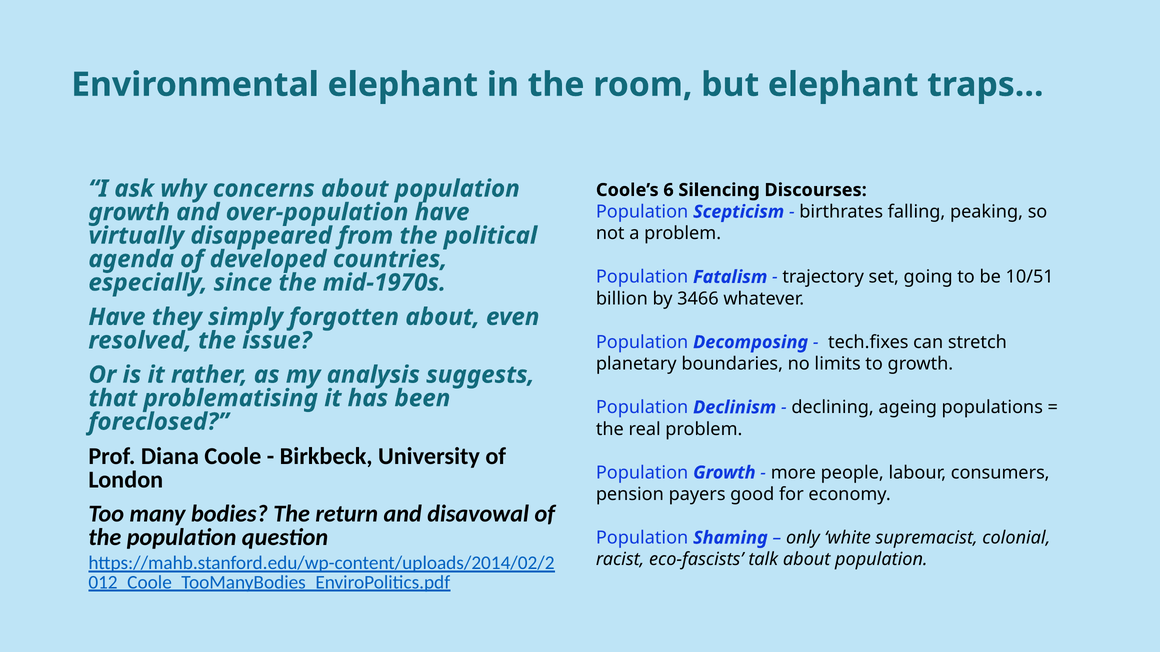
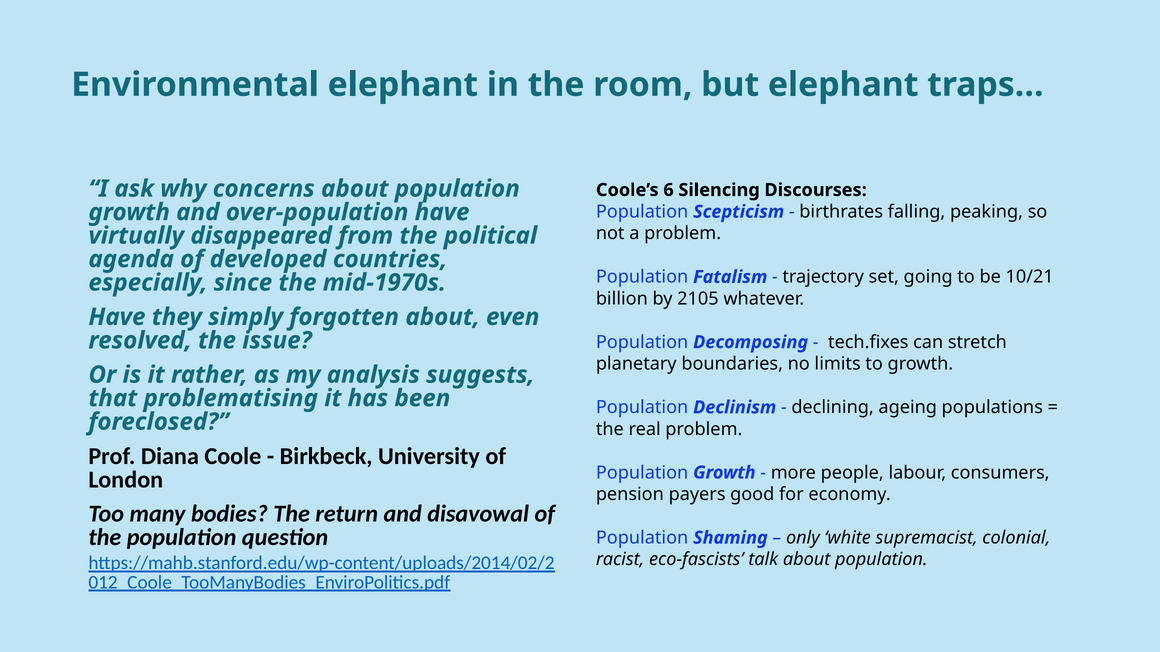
10/51: 10/51 -> 10/21 (1030, 277)
3466: 3466 -> 2105 (698, 299)
